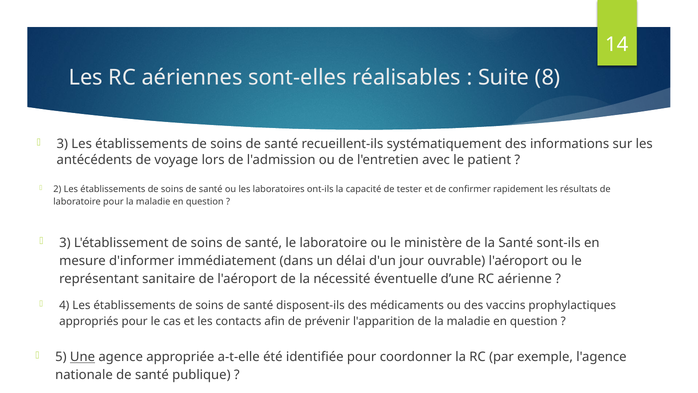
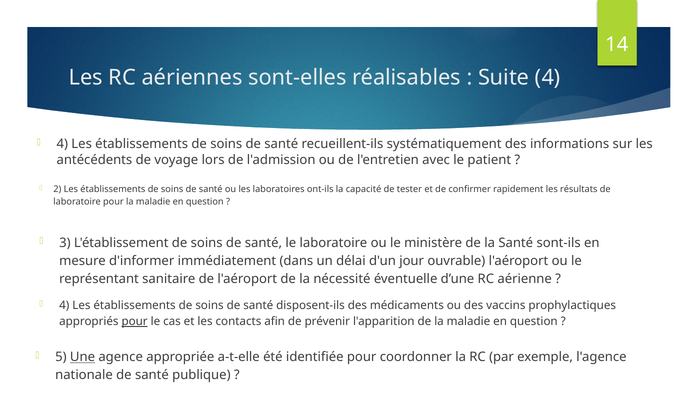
Suite 8: 8 -> 4 (548, 77)
3: 3 -> 4 (62, 144)
pour underline: none -> present (135, 321)
